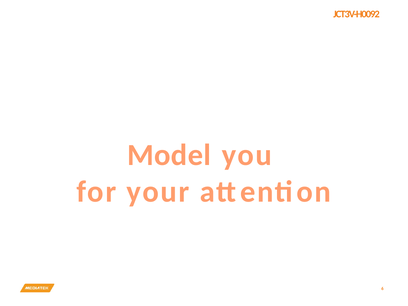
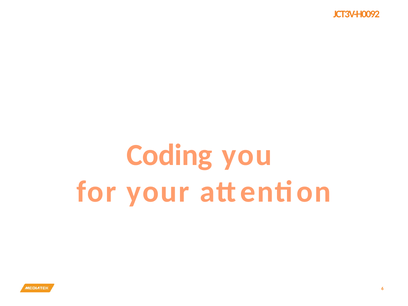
Model: Model -> Coding (169, 155)
